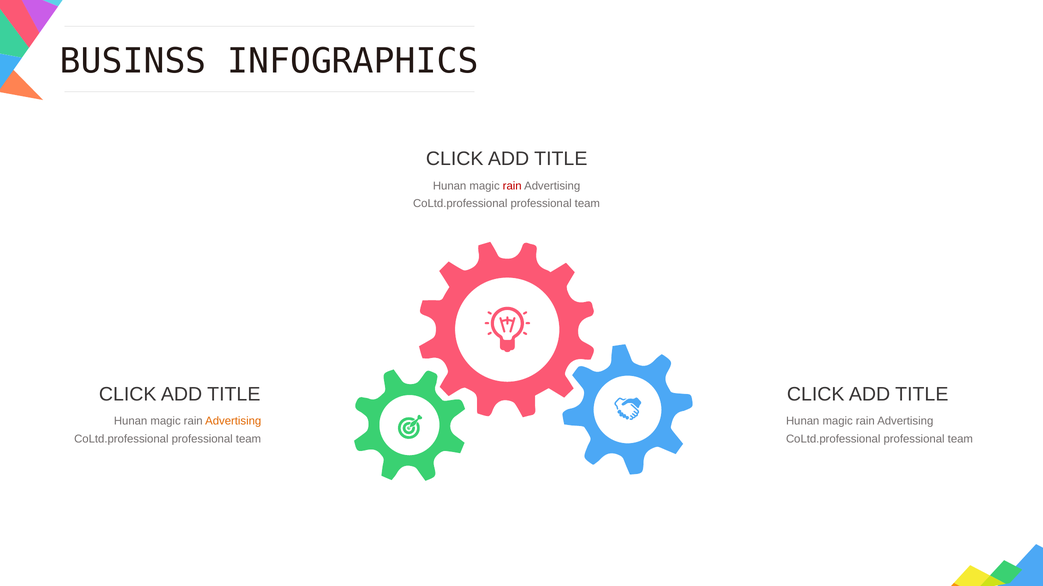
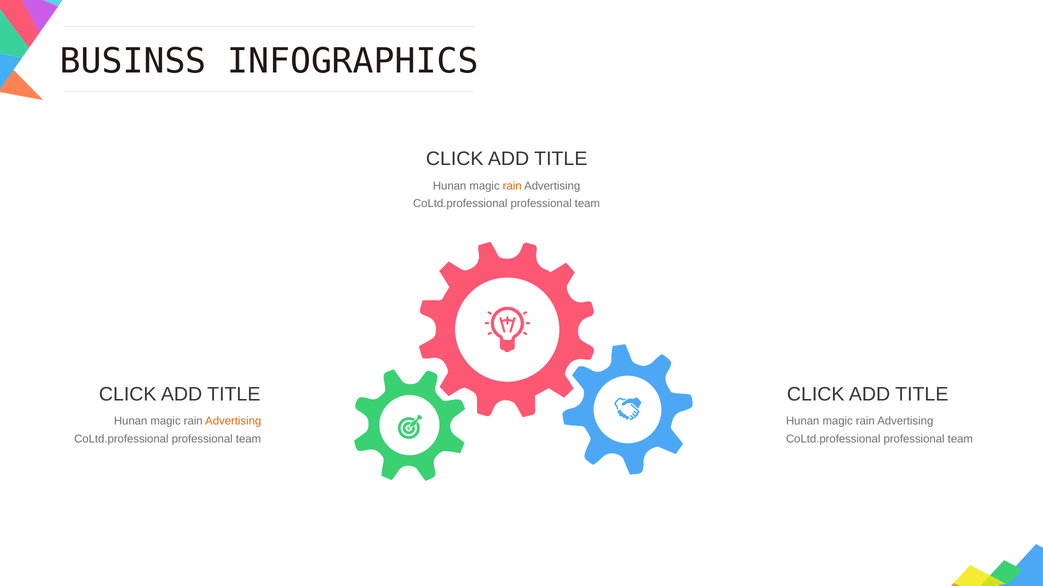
rain colour: red -> orange (512, 186)
